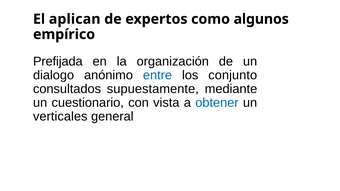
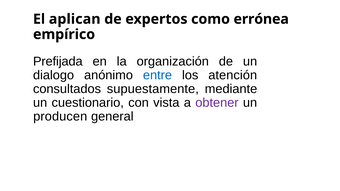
algunos: algunos -> errónea (261, 19)
conjunto: conjunto -> atención (233, 75)
obtener colour: blue -> purple (217, 103)
verticales: verticales -> producen (60, 117)
